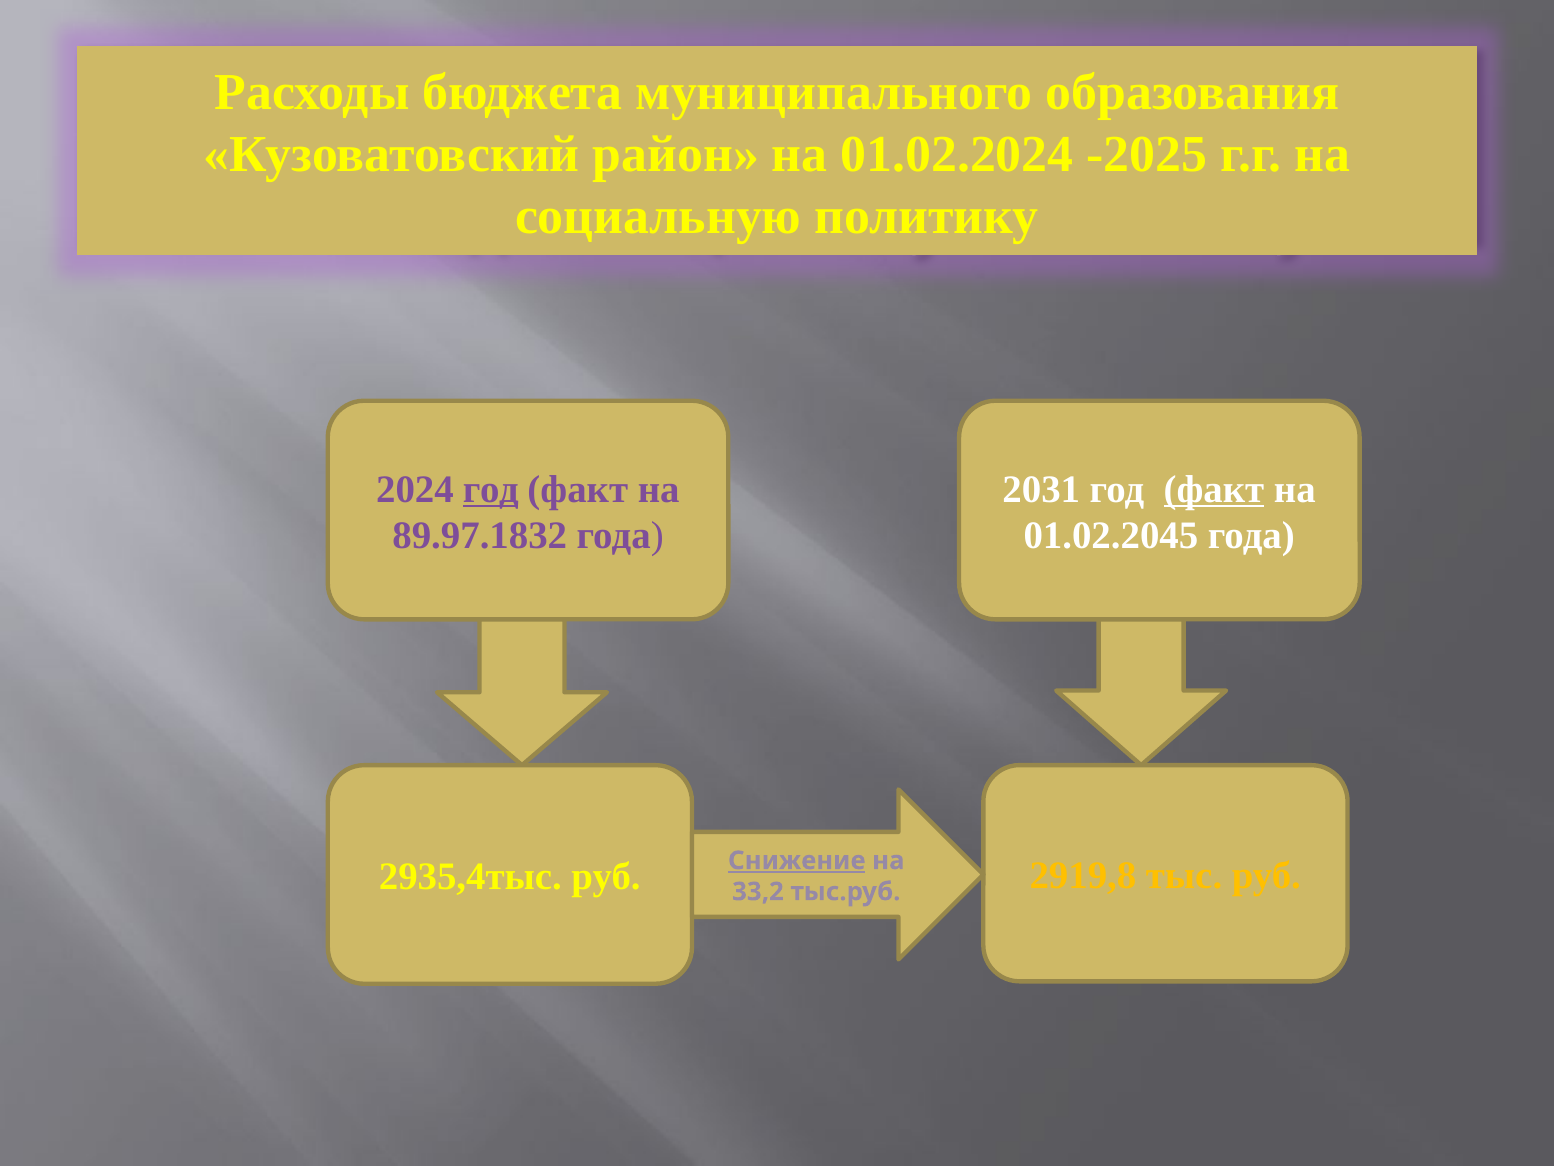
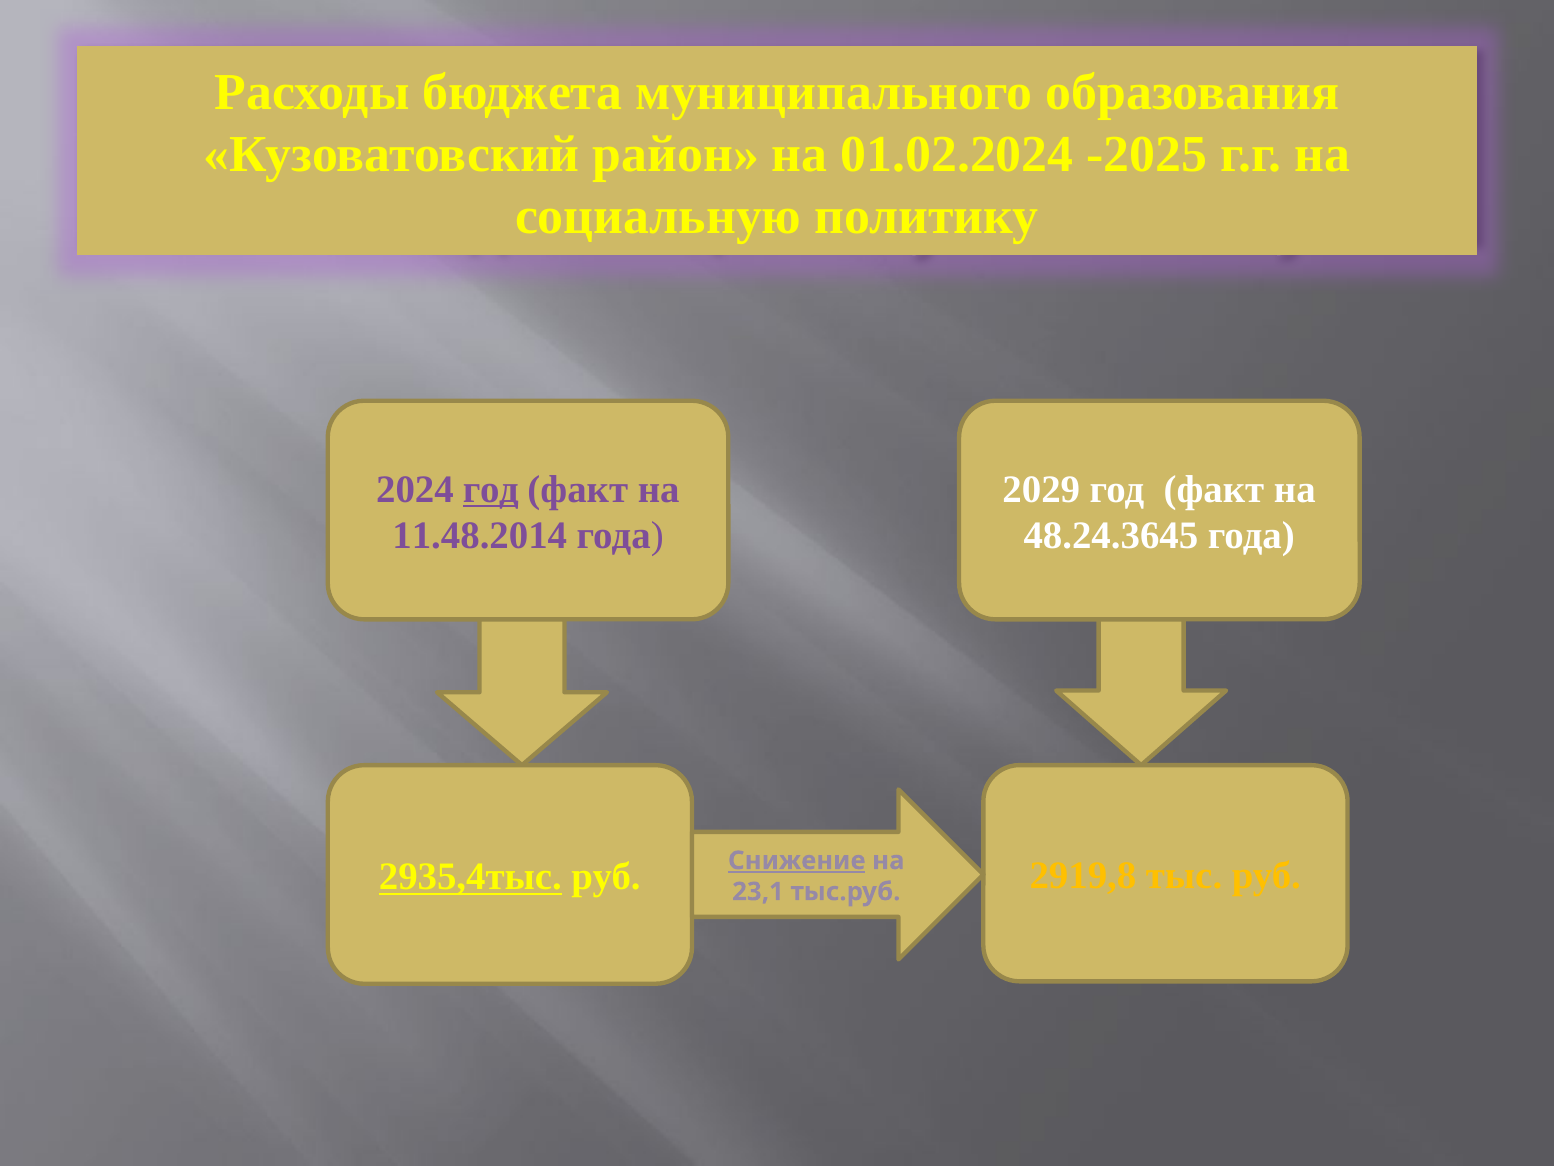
2031: 2031 -> 2029 (1041, 489)
факт underline: present -> none (1214, 489)
89.97.1832: 89.97.1832 -> 11.48.2014 (480, 536)
01.02.2045: 01.02.2045 -> 48.24.3645 (1111, 536)
2935,4тыс underline: none -> present (470, 877)
33,2: 33,2 -> 23,1 (758, 891)
